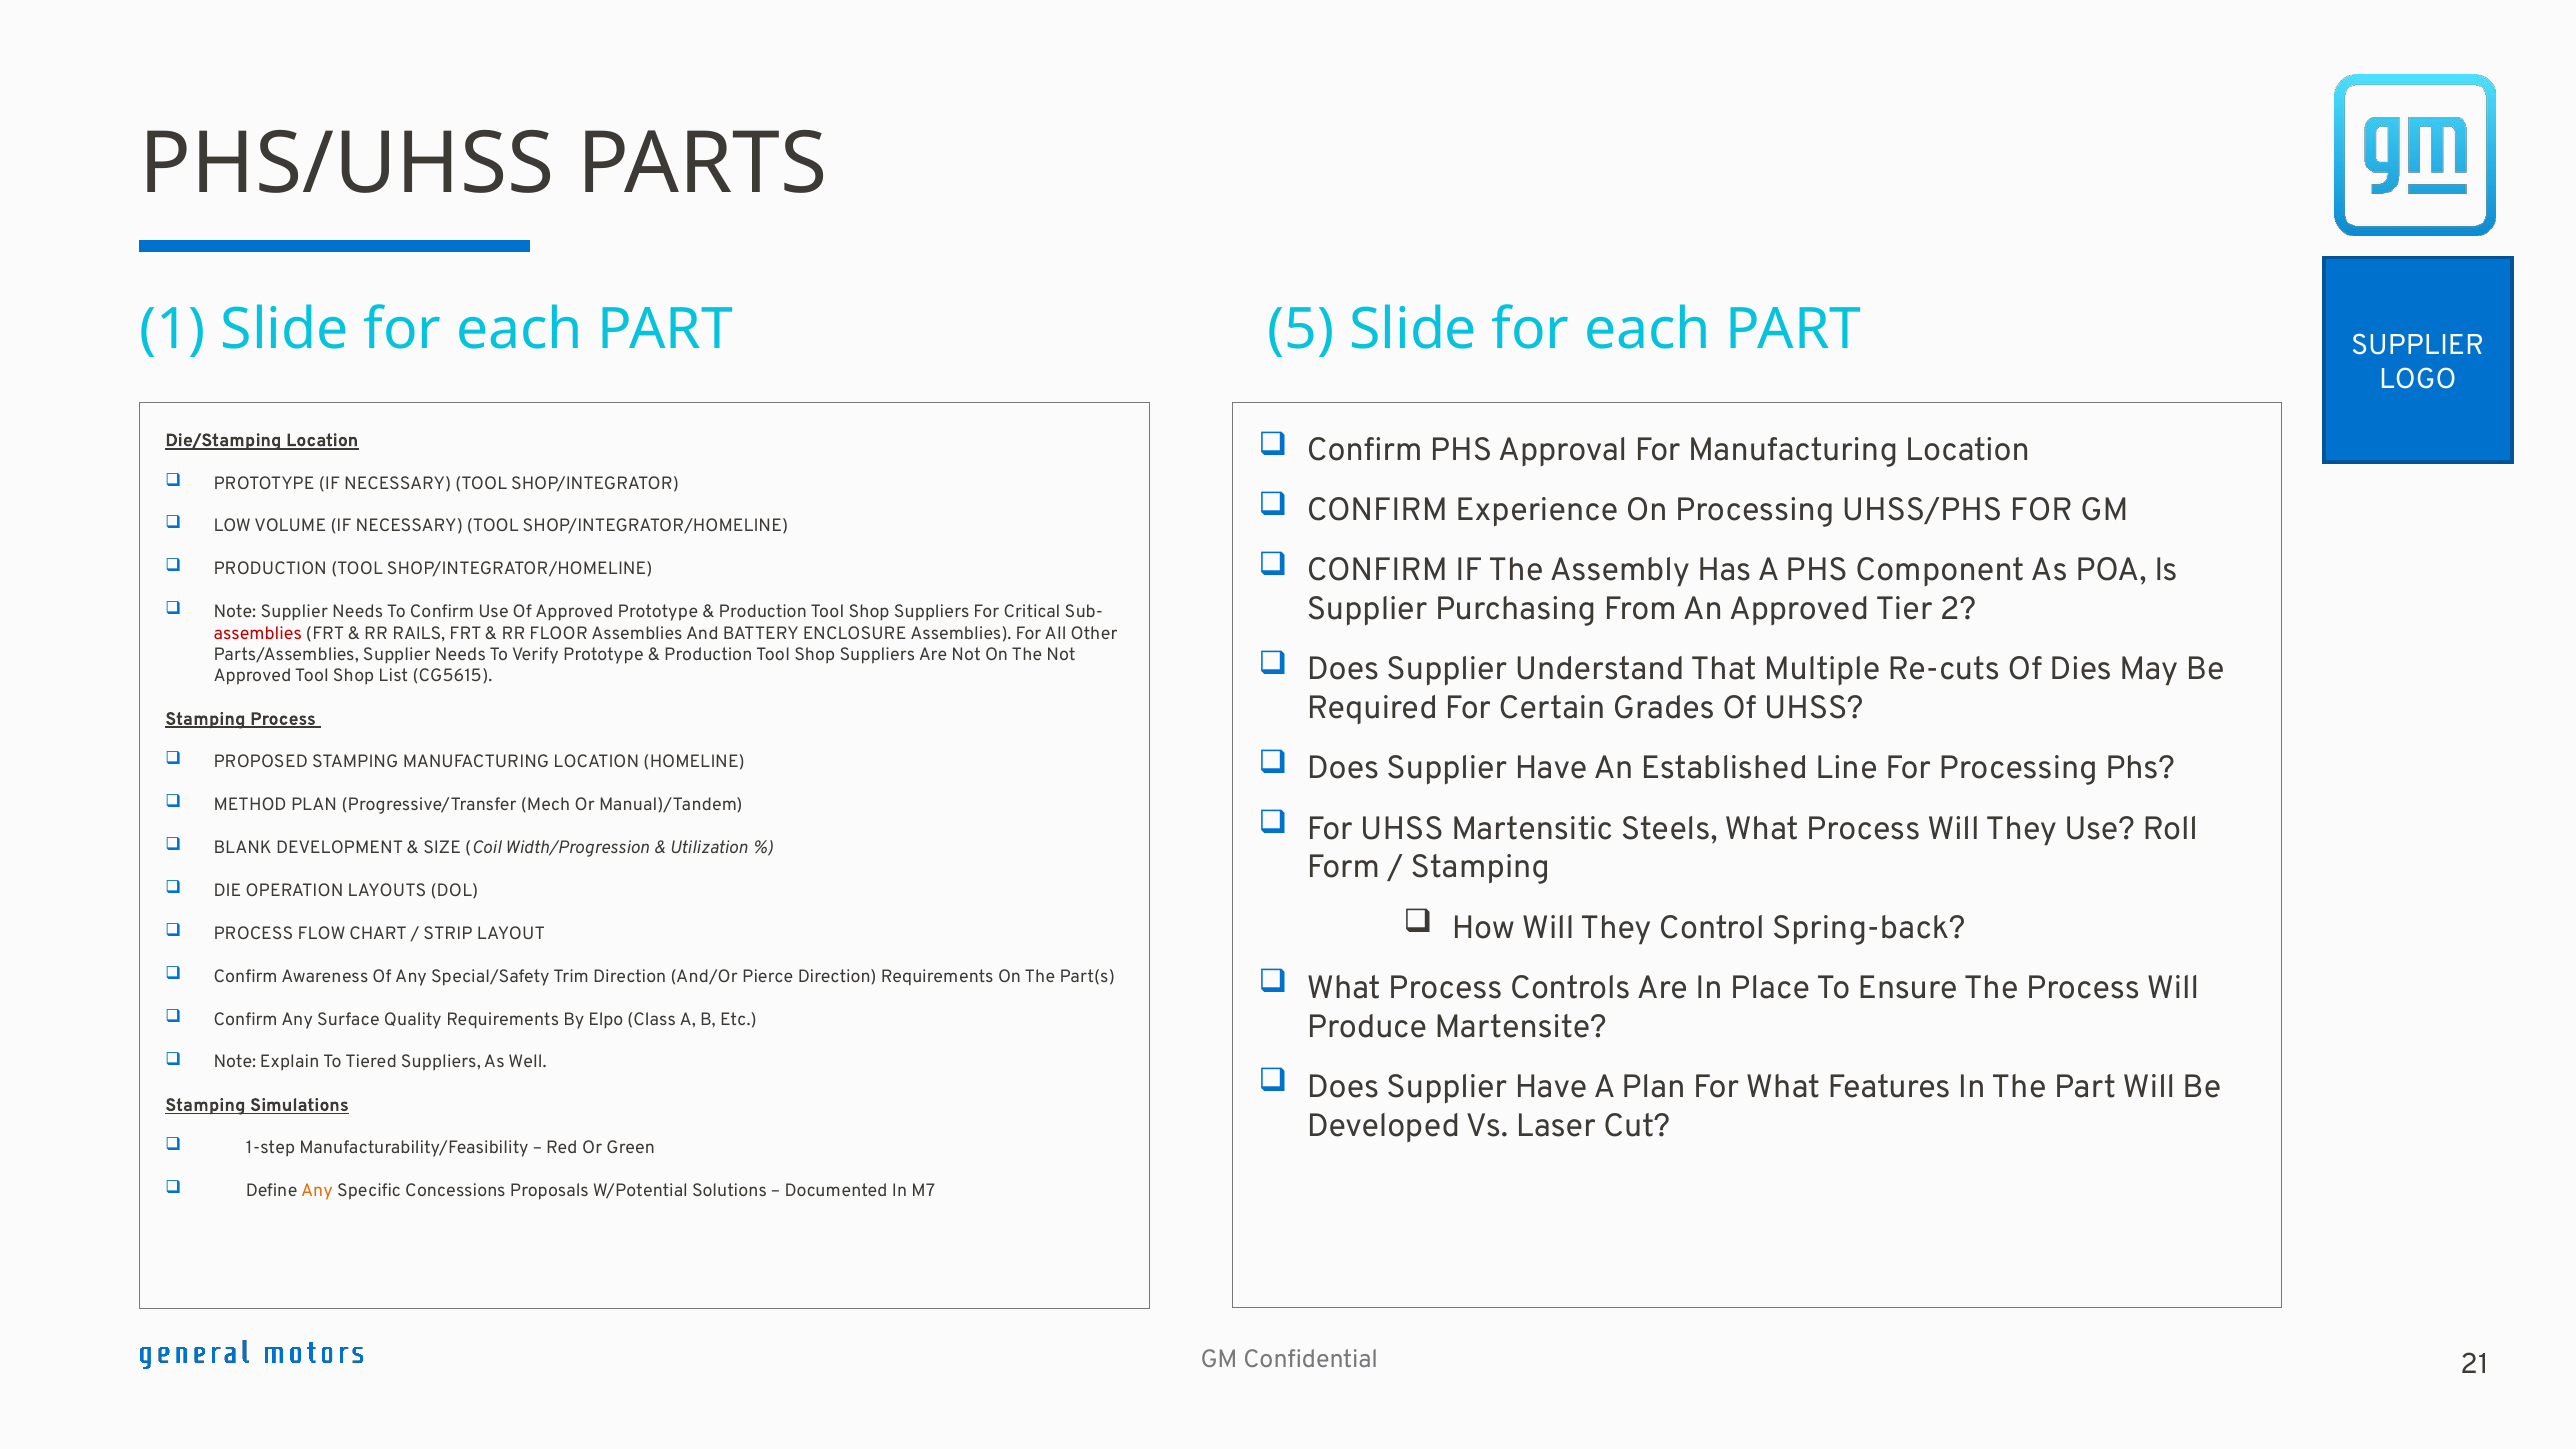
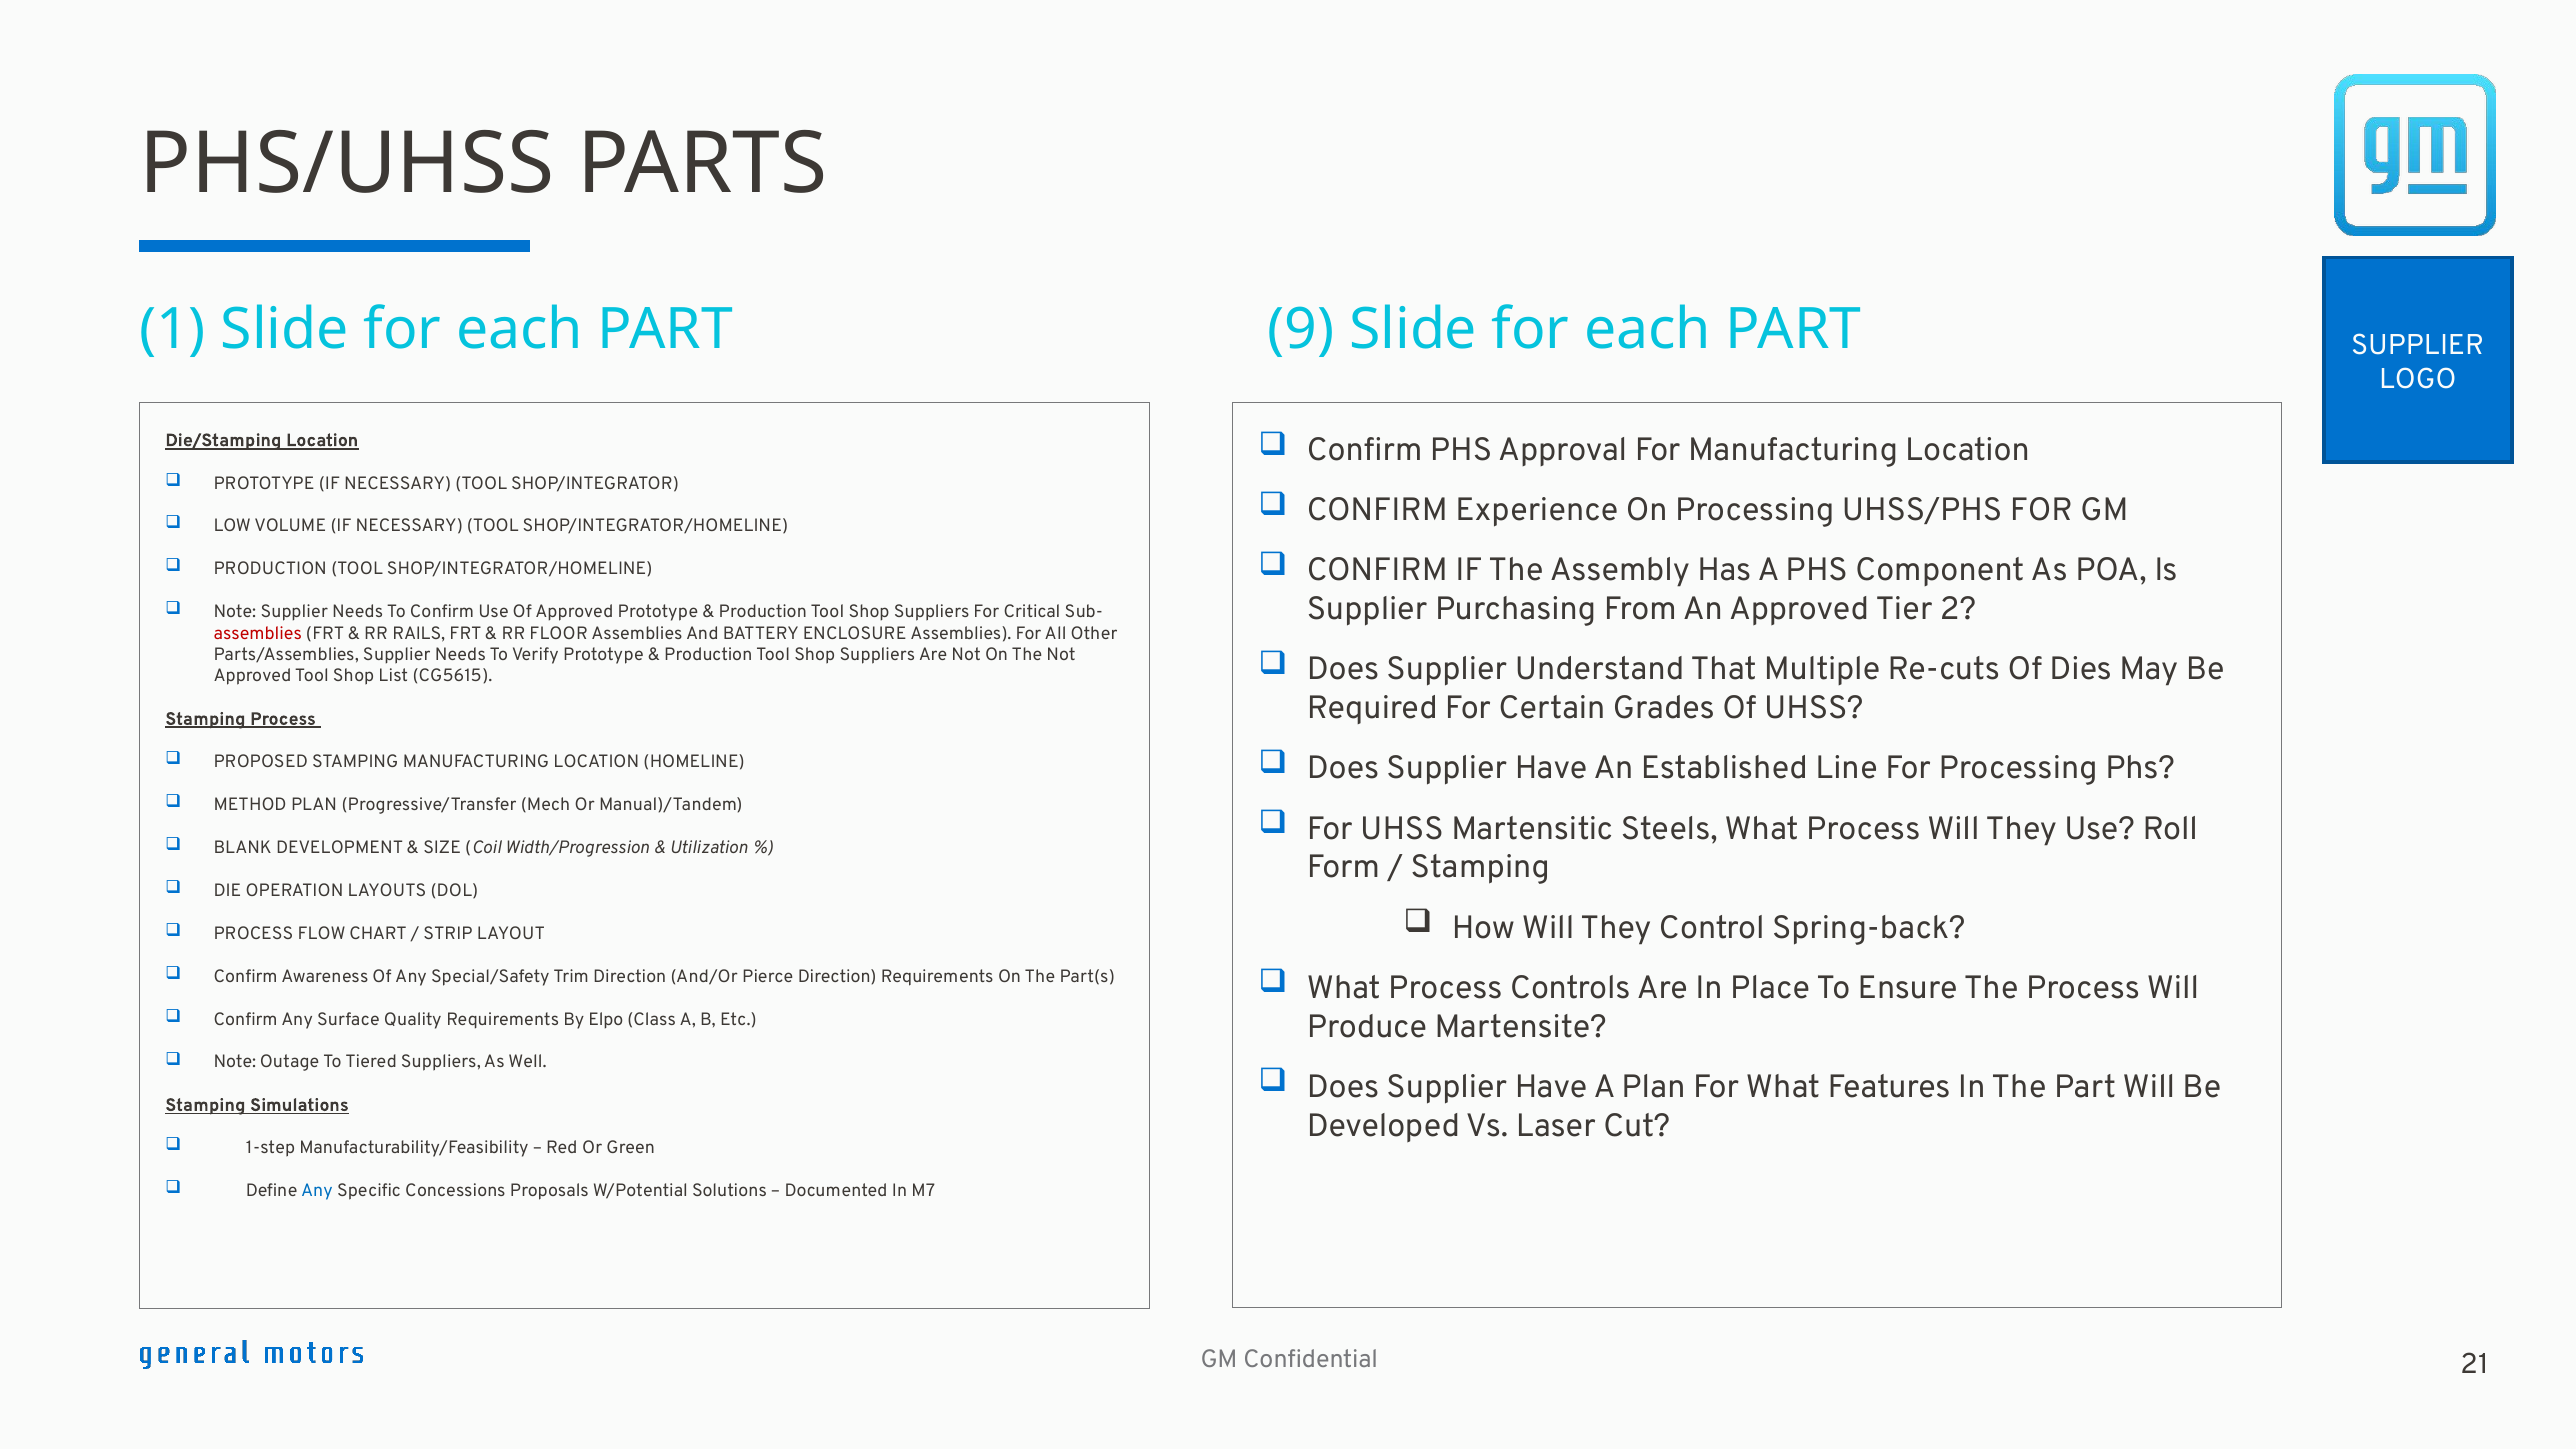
5: 5 -> 9 (1301, 329)
Explain: Explain -> Outage (290, 1062)
Any colour: orange -> blue (317, 1191)
